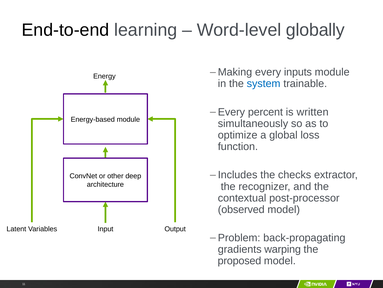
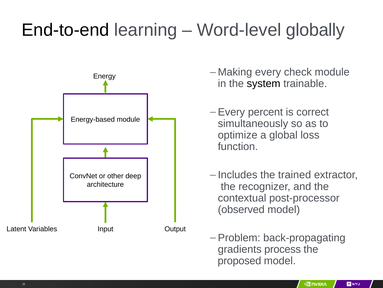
inputs: inputs -> check (298, 72)
system colour: blue -> black (264, 83)
written: written -> correct (313, 112)
checks: checks -> trained (295, 175)
warping: warping -> process (283, 249)
